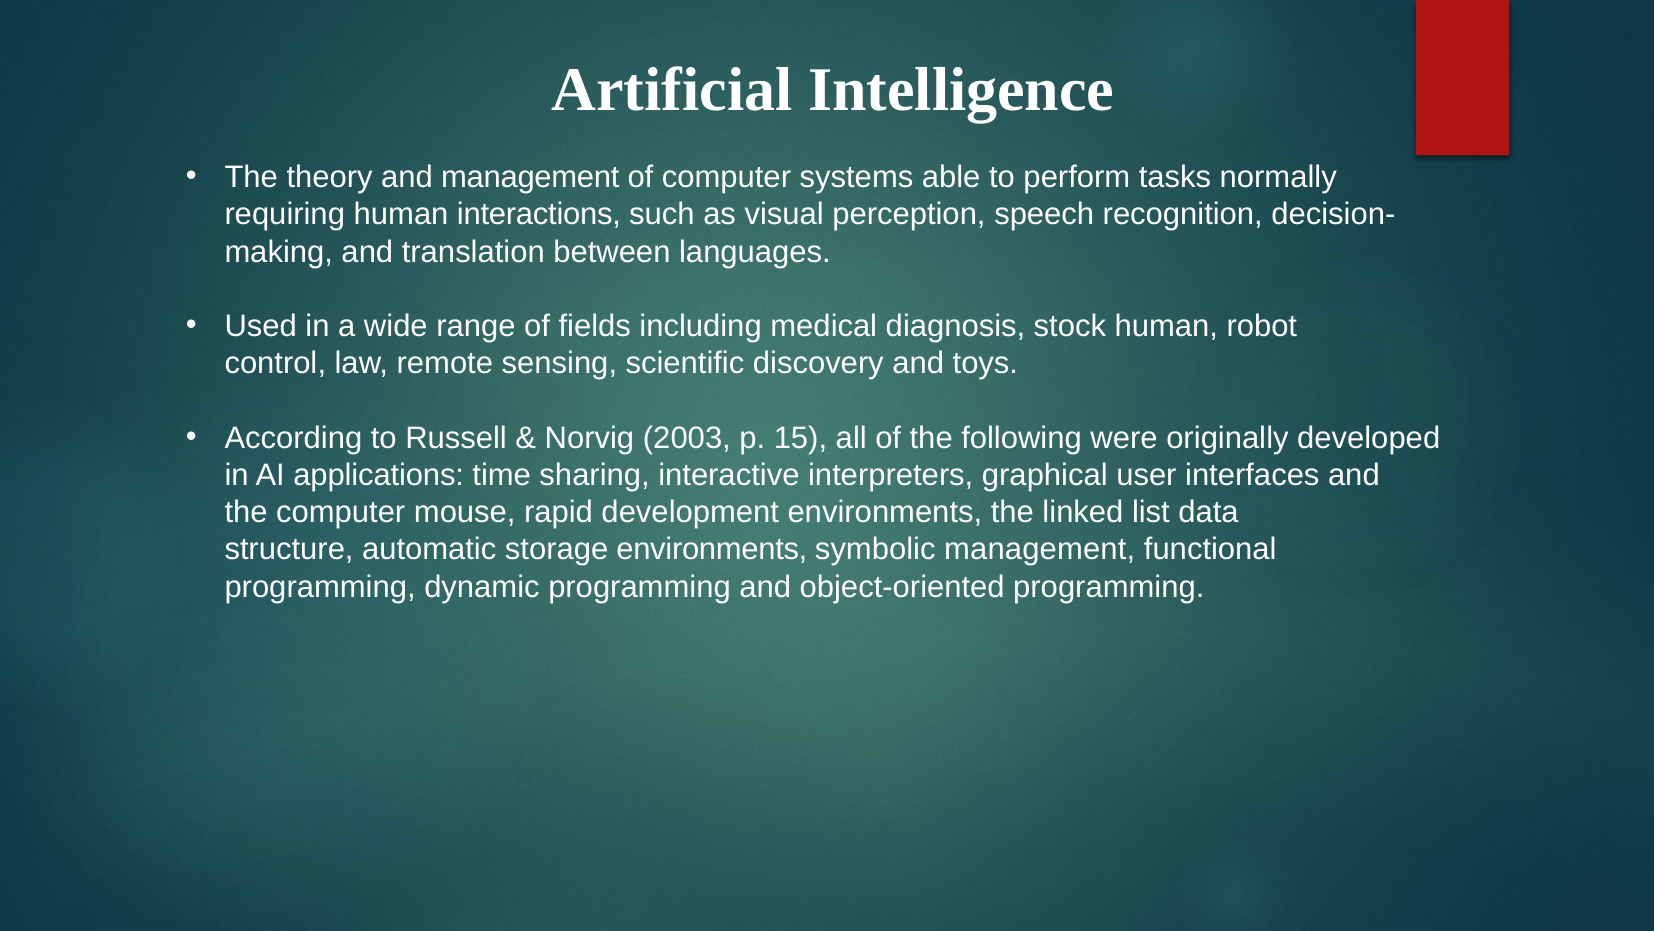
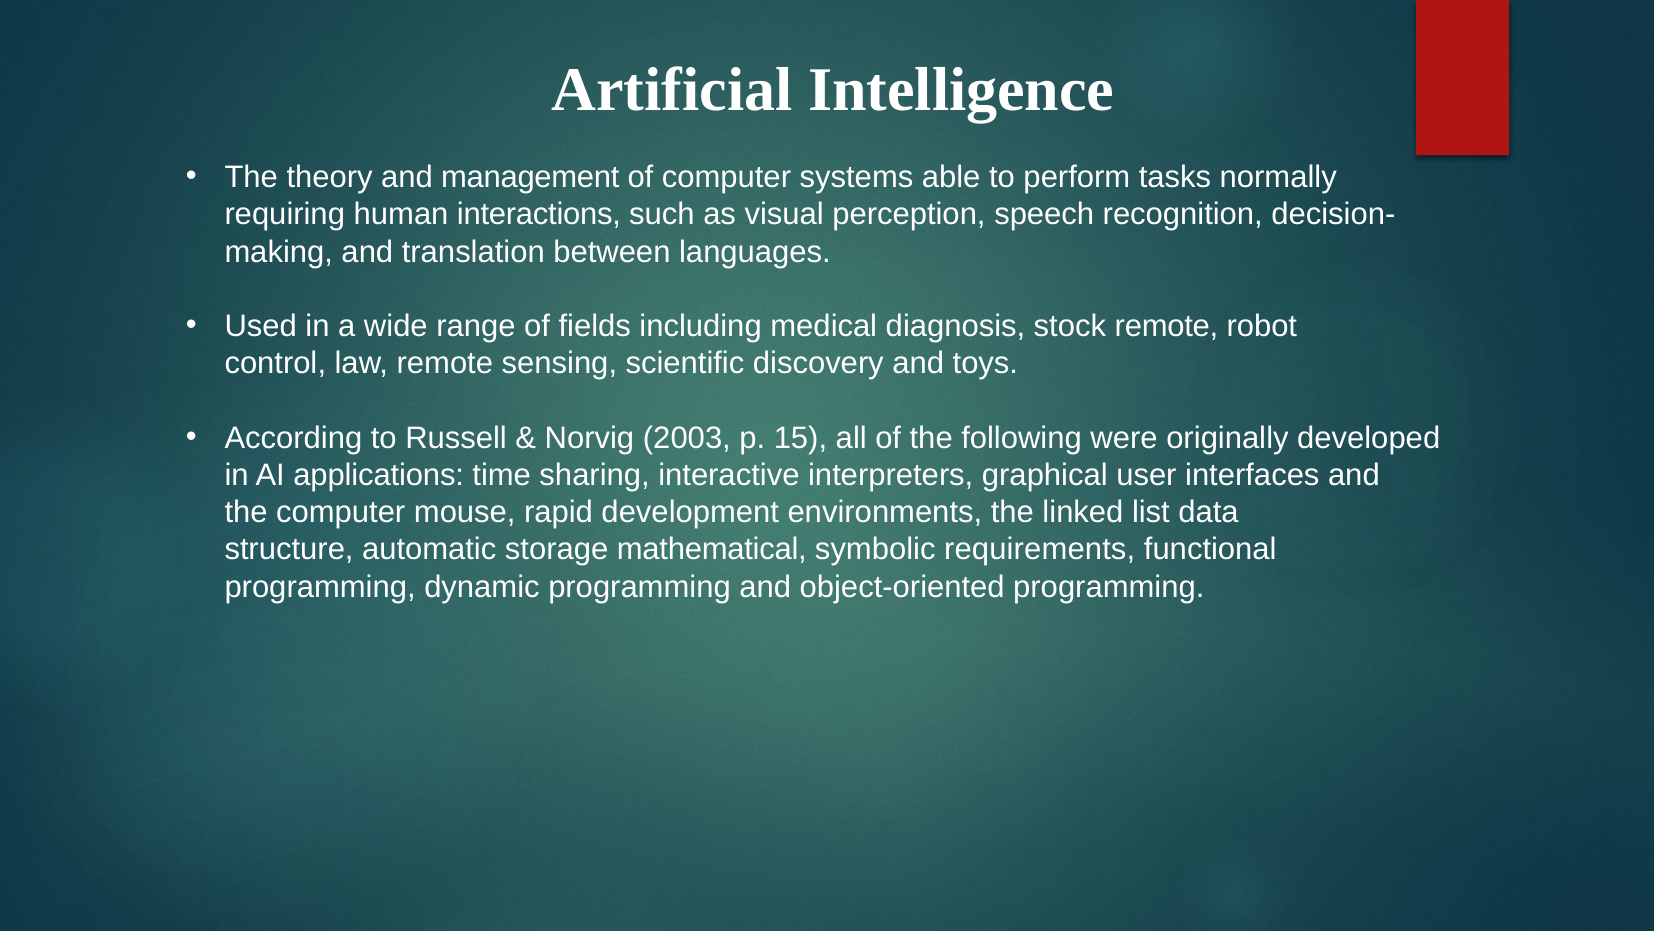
stock human: human -> remote (1166, 326)
storage environments: environments -> mathematical (712, 549)
symbolic management: management -> requirements (1040, 549)
